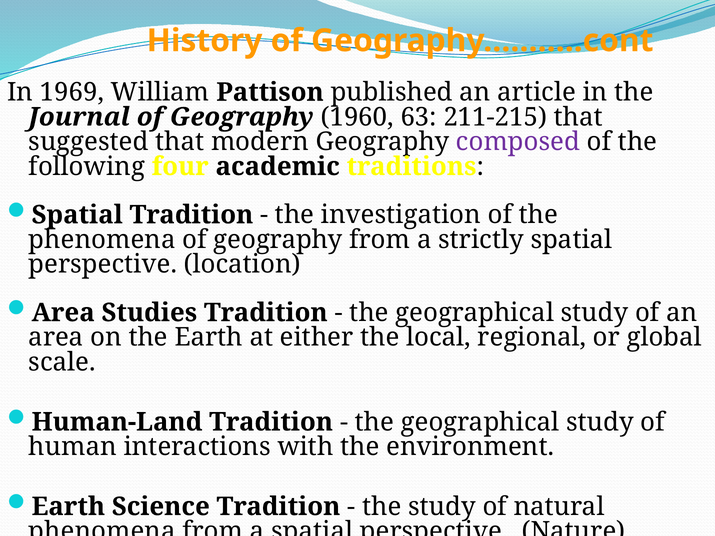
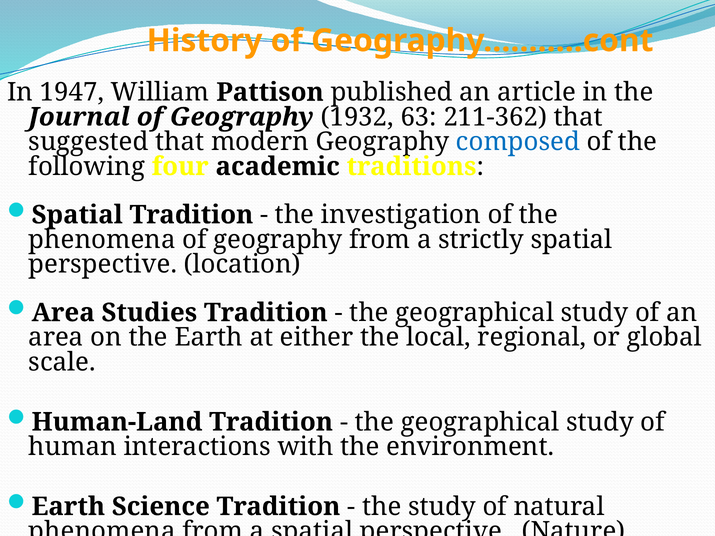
1969: 1969 -> 1947 (72, 92)
1960: 1960 -> 1932 (357, 117)
211-215: 211-215 -> 211-362 (495, 117)
composed colour: purple -> blue (518, 142)
